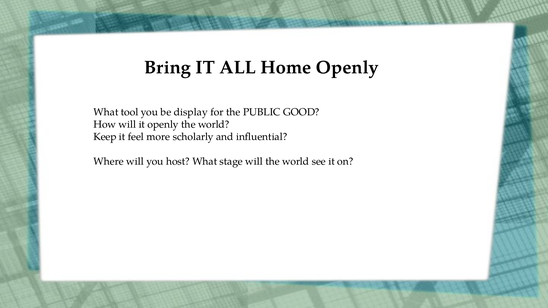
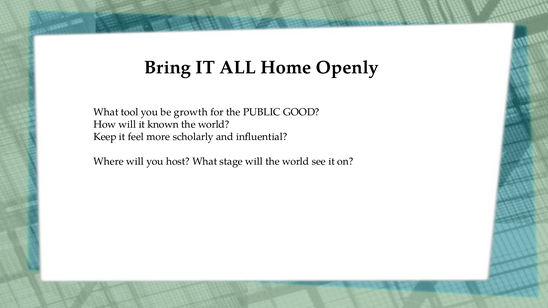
display: display -> growth (191, 112)
it openly: openly -> known (163, 125)
